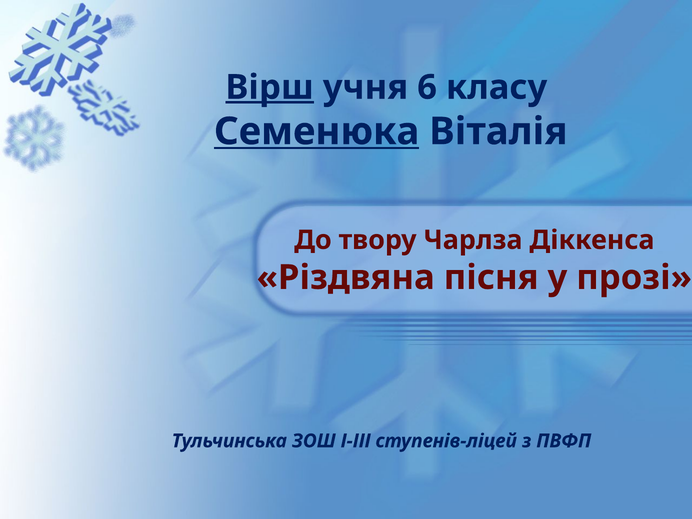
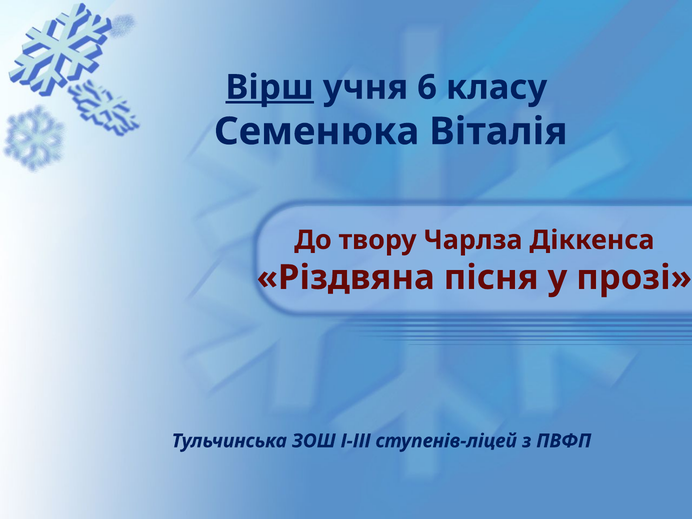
Семенюка underline: present -> none (317, 131)
